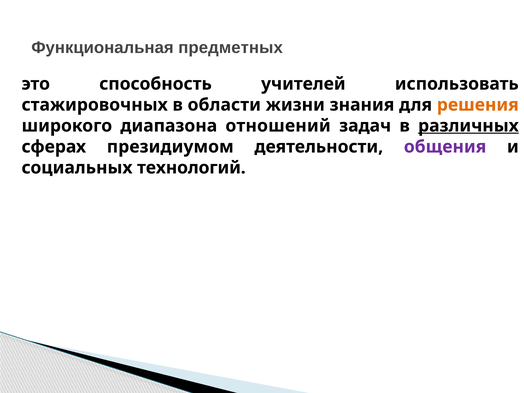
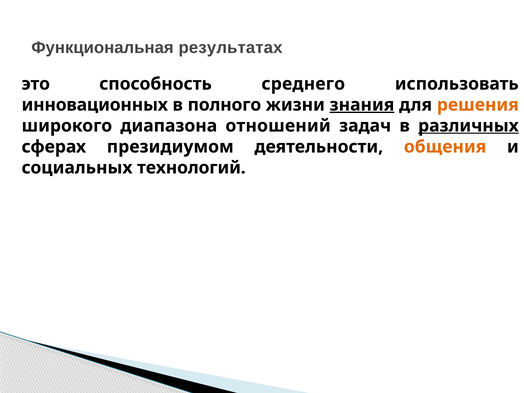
предметных: предметных -> результатах (231, 48)
учителей: учителей -> среднего (303, 84)
стажировочных: стажировочных -> инновационных (95, 105)
области: области -> полного (224, 105)
знания underline: none -> present (362, 105)
общения colour: purple -> orange (445, 147)
